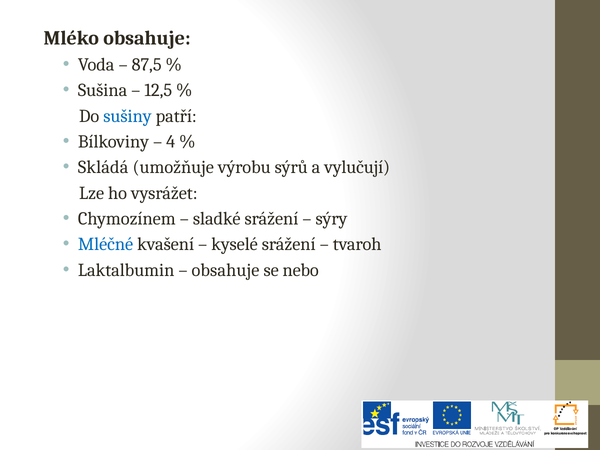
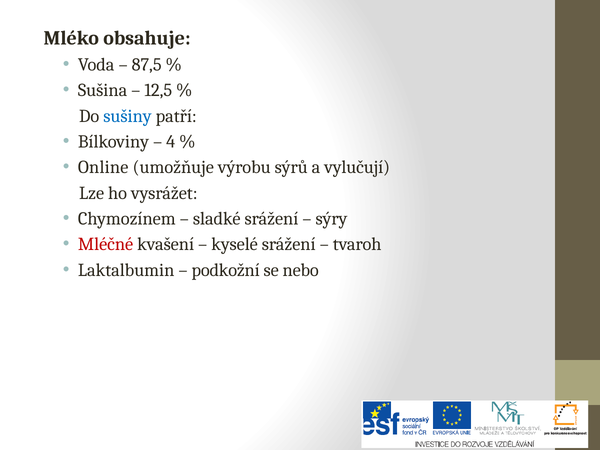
Skládá: Skládá -> Online (103, 167)
Mléčné colour: blue -> red (106, 244)
obsahuje: obsahuje -> podkožní (226, 270)
